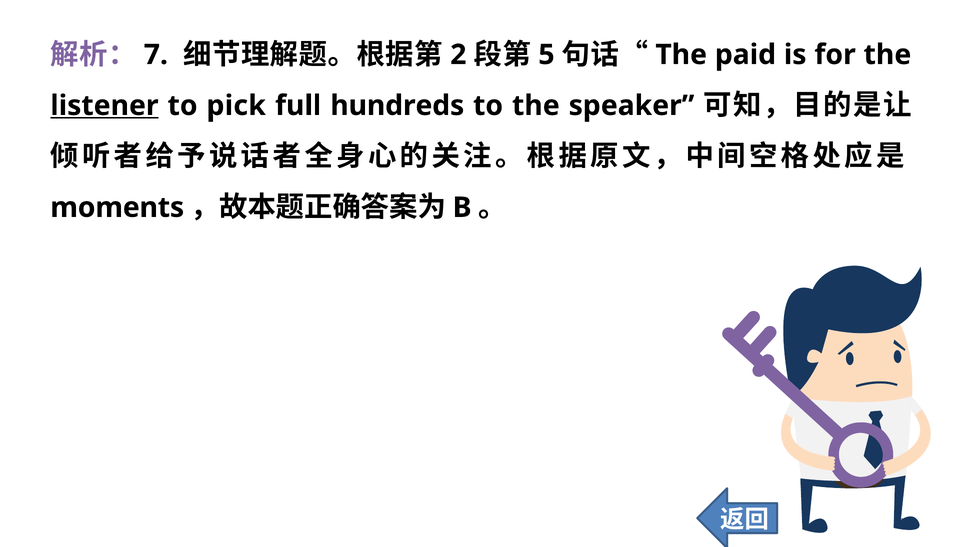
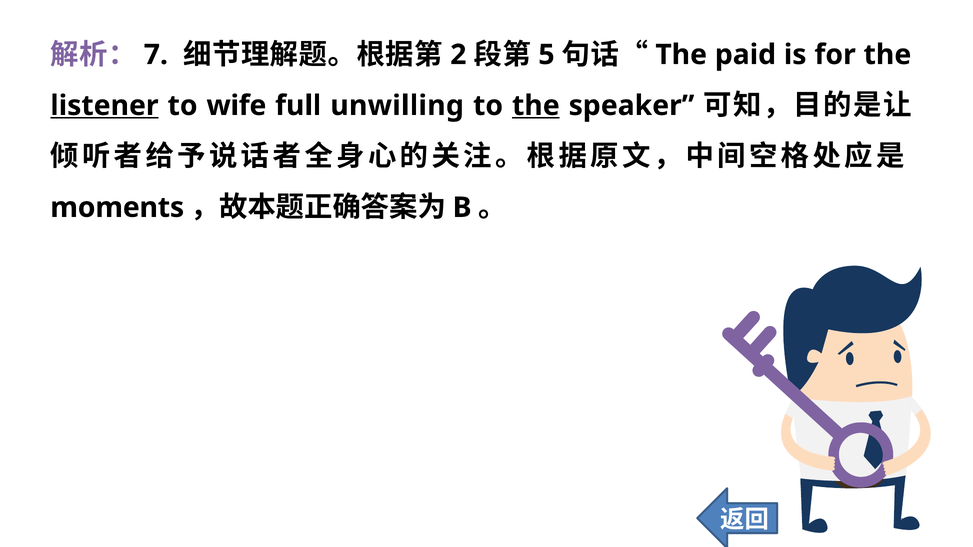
pick: pick -> wife (236, 106)
hundreds: hundreds -> unwilling (397, 106)
the underline: none -> present (536, 106)
